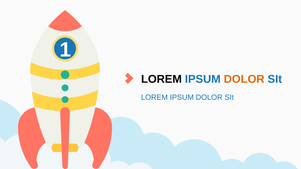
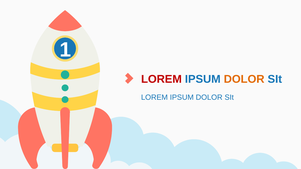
LOREM colour: black -> red (161, 79)
